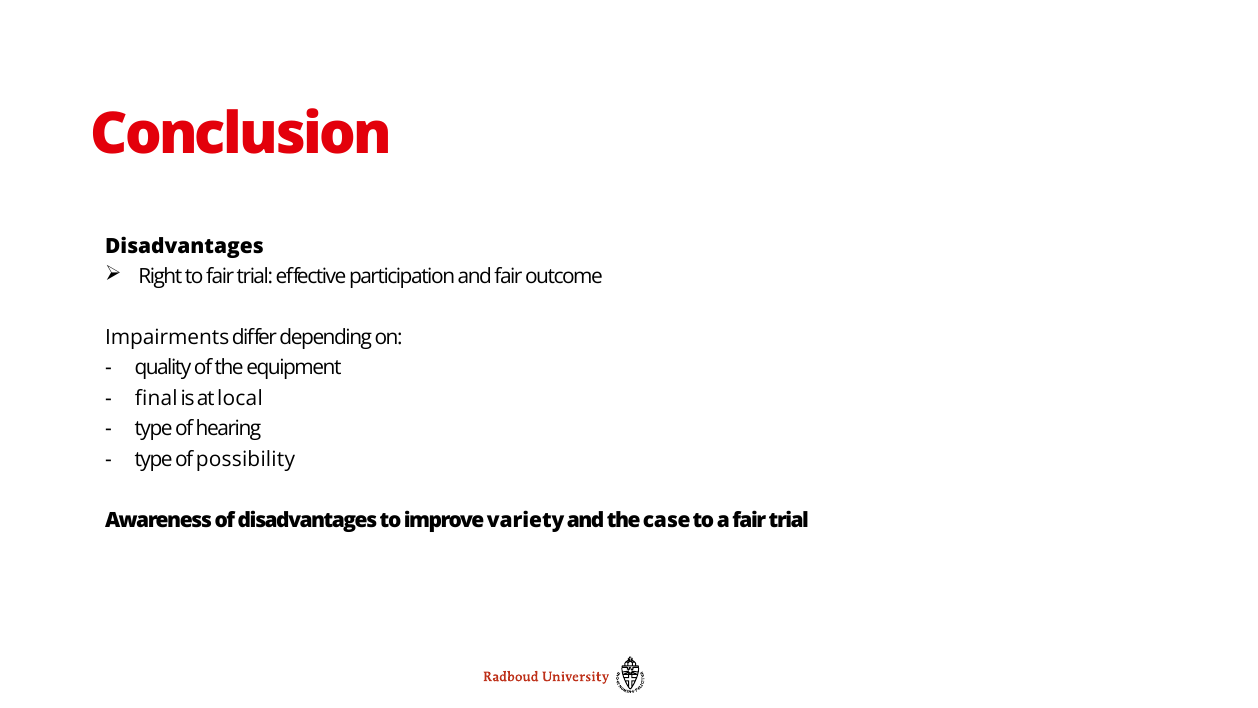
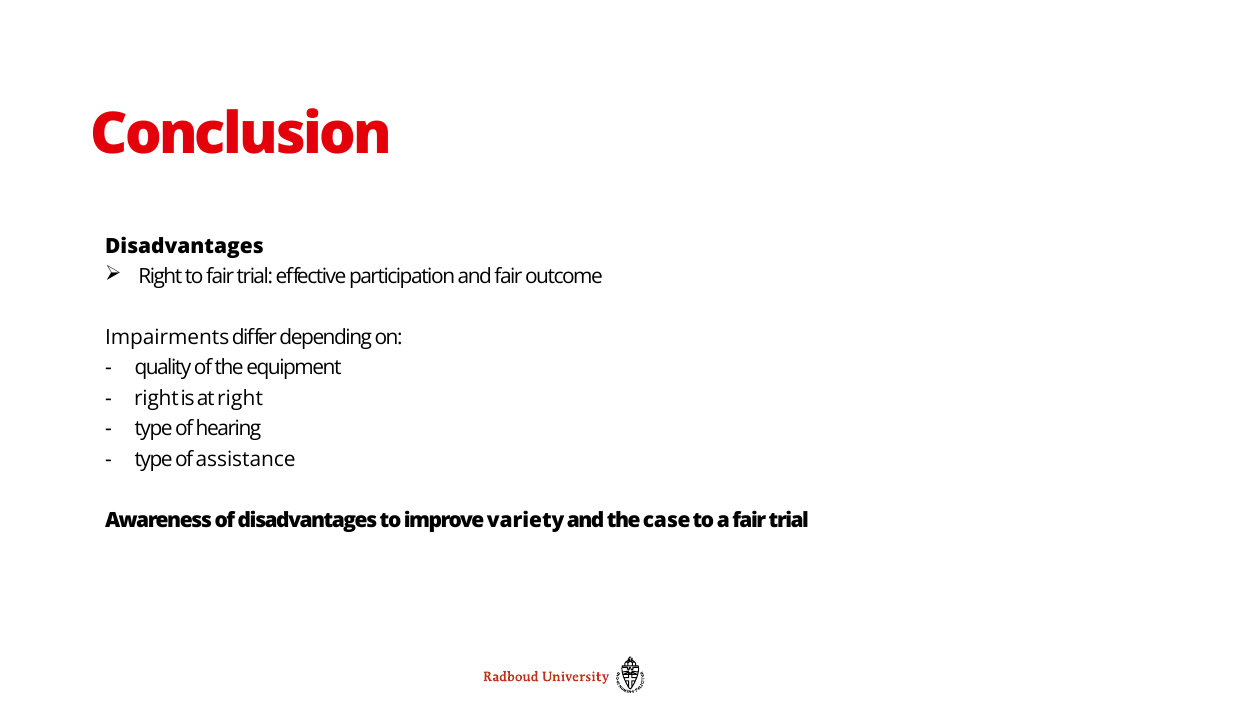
final: final -> right (156, 398)
at local: local -> right (240, 398)
possibility: possibility -> assistance (246, 459)
